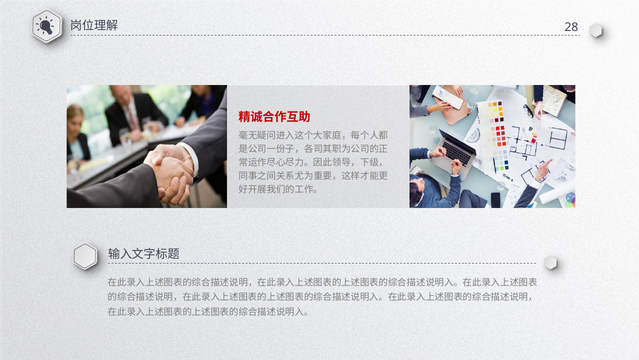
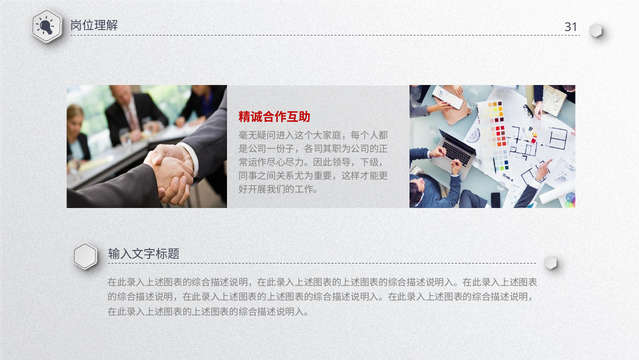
28: 28 -> 31 (571, 27)
